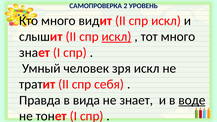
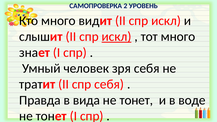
зря искл: искл -> себя (147, 68)
знает: знает -> тонет (136, 100)
воде underline: present -> none (192, 100)
